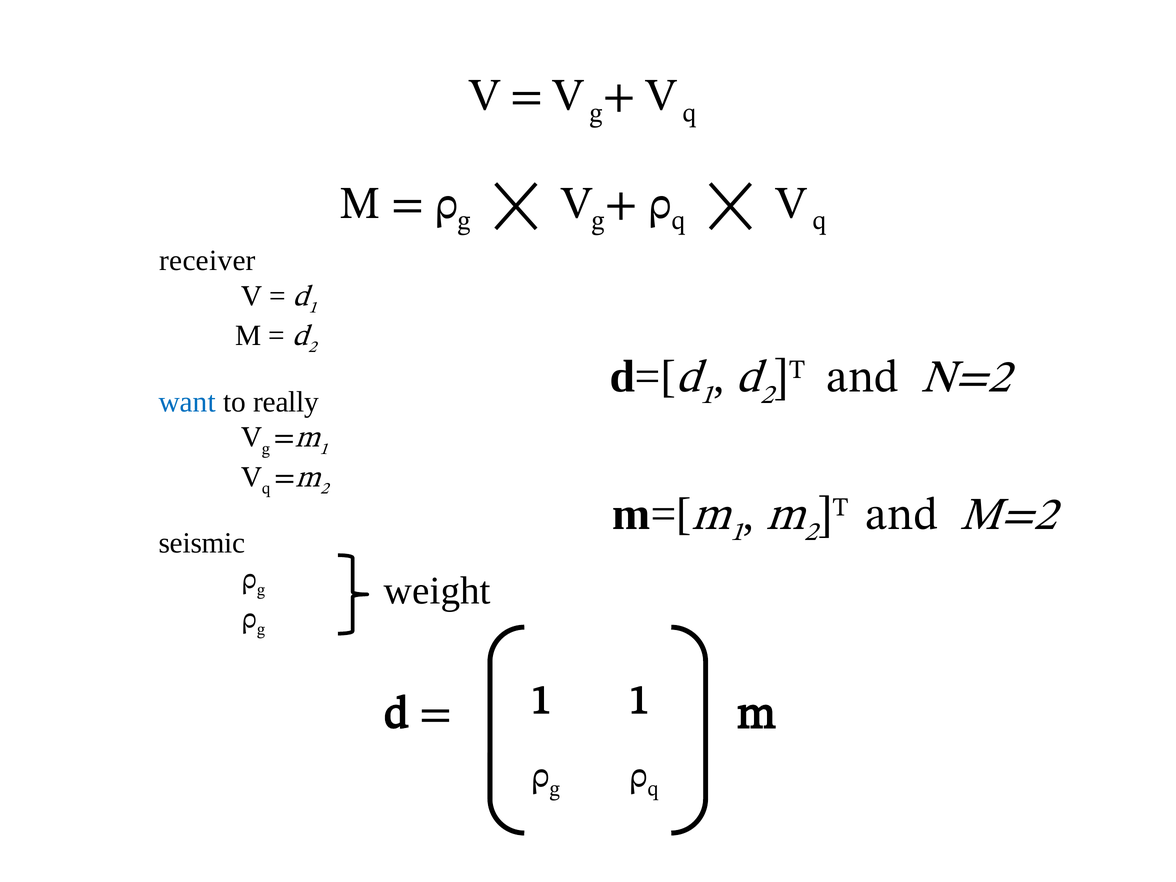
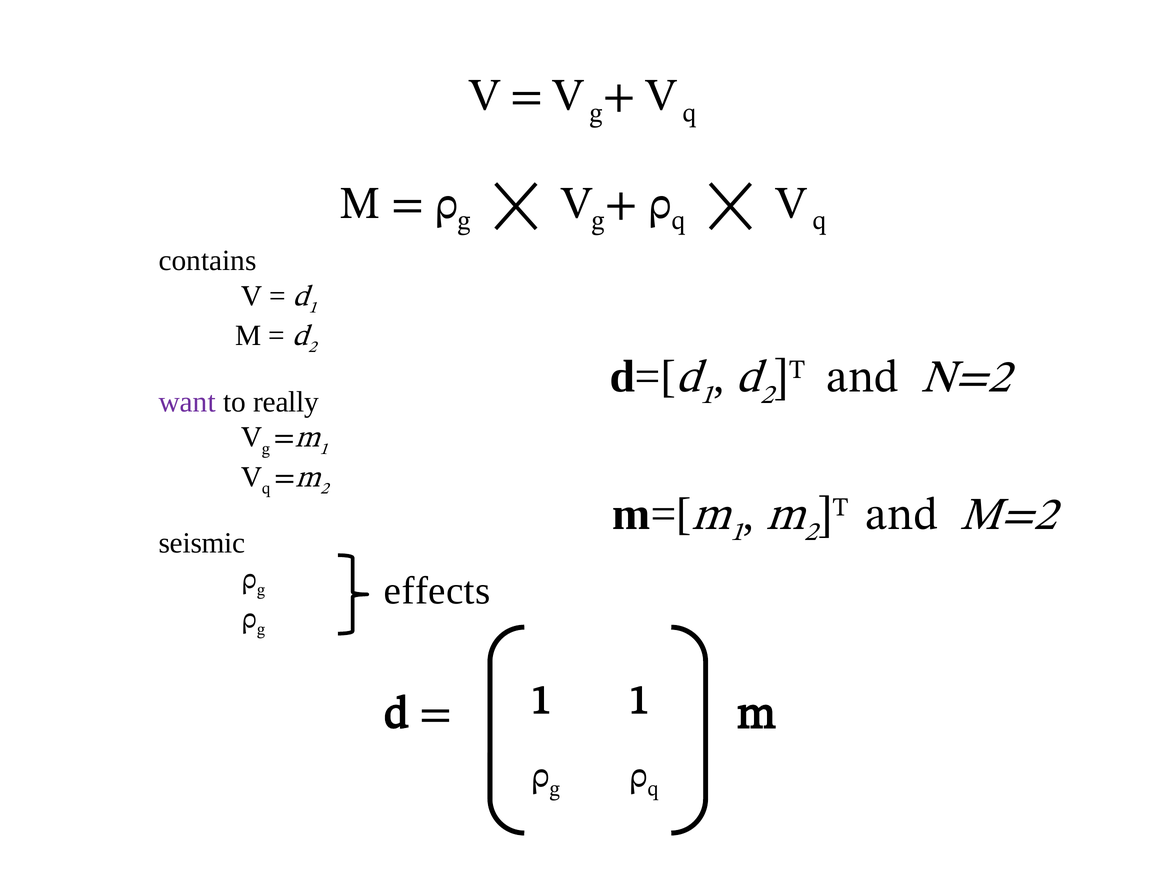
receiver: receiver -> contains (208, 261)
want colour: blue -> purple (187, 402)
weight: weight -> effects (437, 591)
